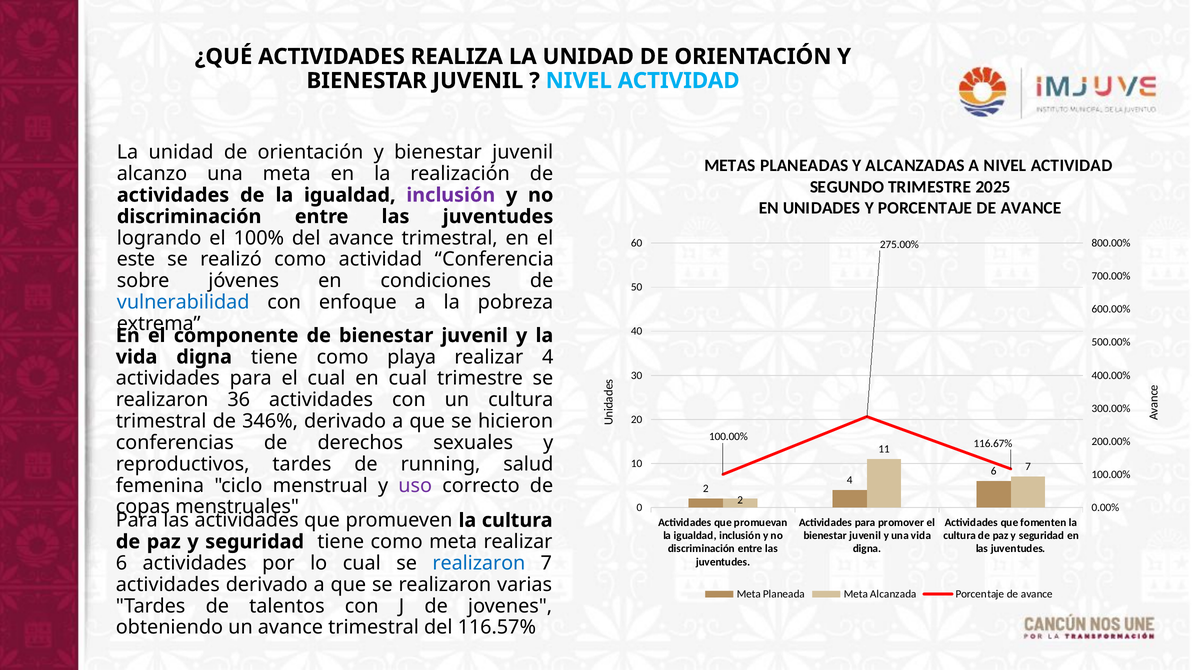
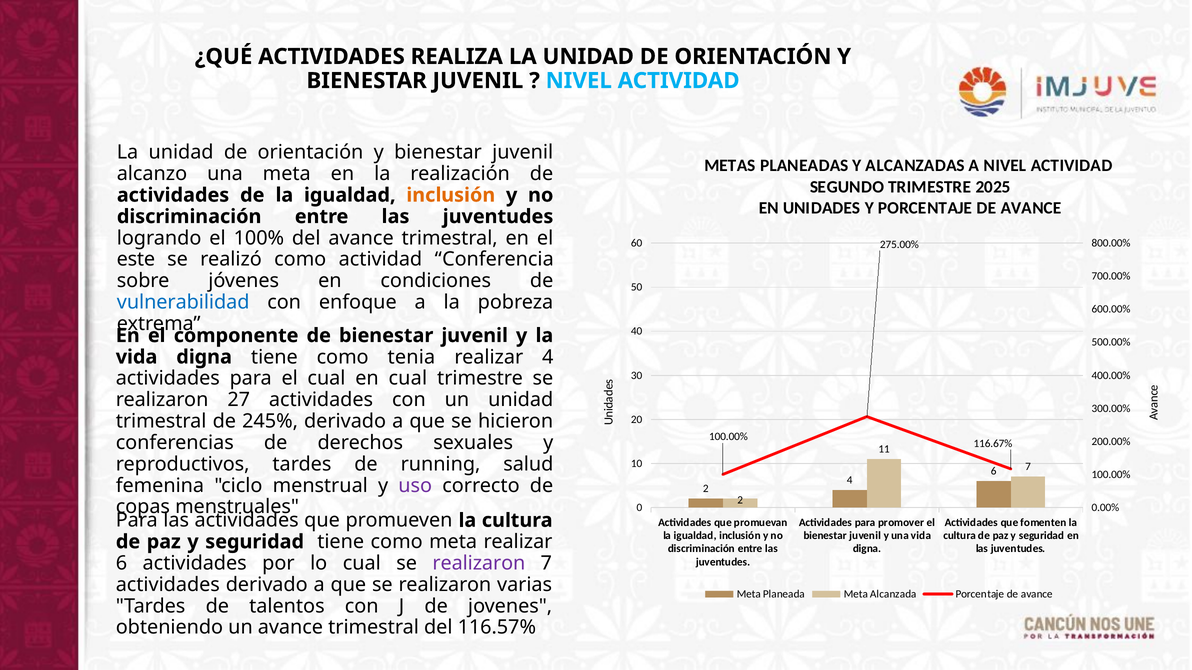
inclusión colour: purple -> orange (451, 195)
playa: playa -> tenia (411, 357)
36: 36 -> 27 (239, 400)
un cultura: cultura -> unidad (521, 400)
346%: 346% -> 245% (270, 422)
realizaron colour: blue -> purple (479, 564)
